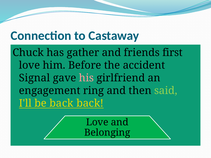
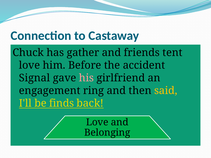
first: first -> tent (172, 53)
said colour: light green -> yellow (166, 91)
be back: back -> finds (62, 103)
